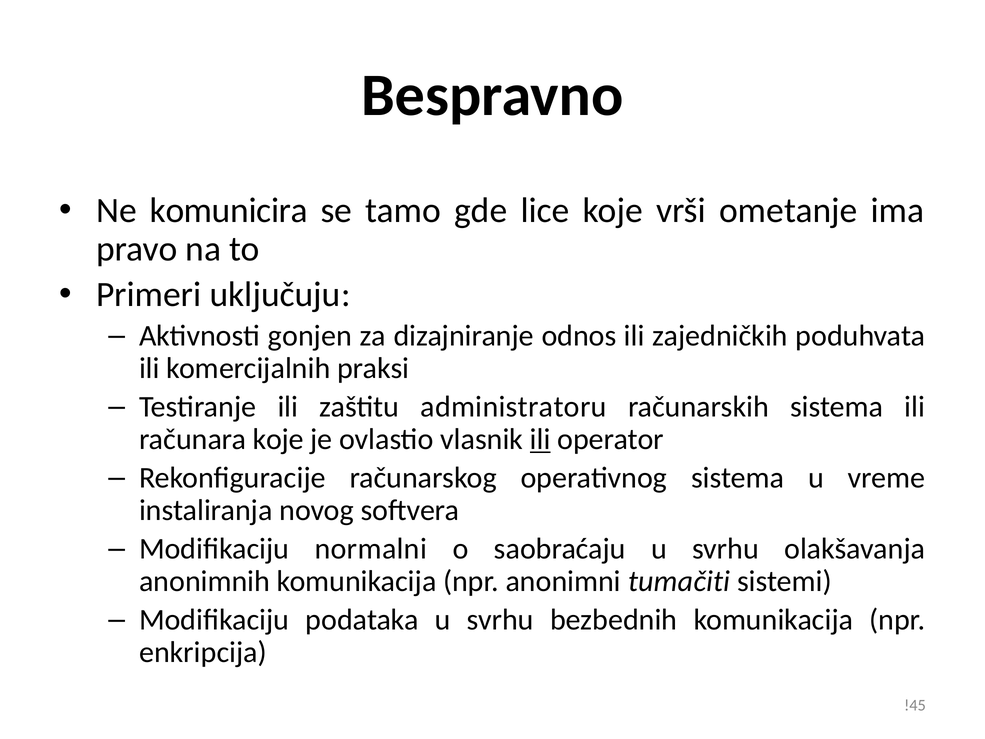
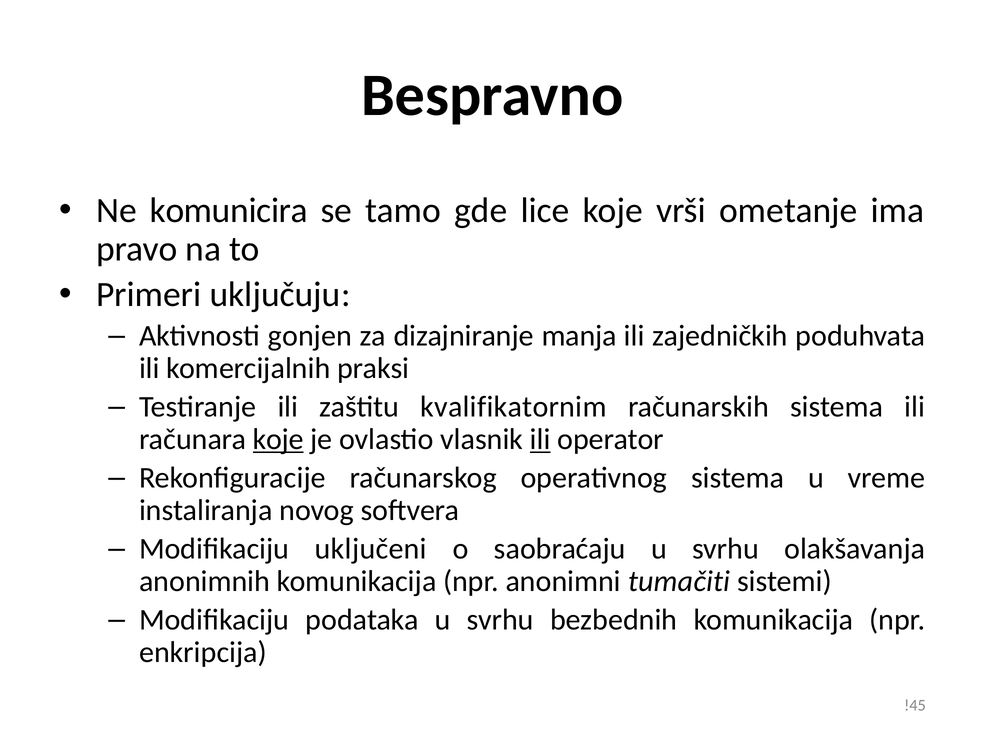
odnos: odnos -> manja (579, 336)
administratoru: administratoru -> kvalifikatornim (514, 407)
koje underline: none -> present (278, 439)
normalni: normalni -> uključeni (371, 549)
